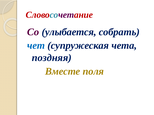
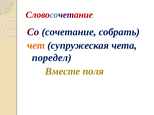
улыбается: улыбается -> сочетание (69, 32)
чет colour: blue -> orange (36, 46)
поздняя: поздняя -> поредел (52, 58)
